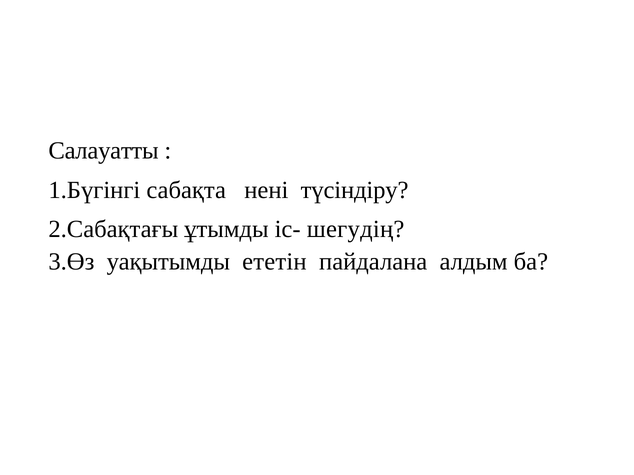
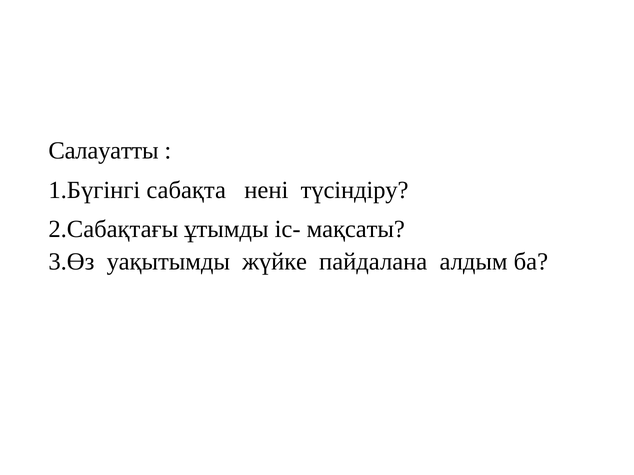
шегудің: шегудің -> мақсаты (356, 229)
ететін: ететін -> жүйке (275, 262)
